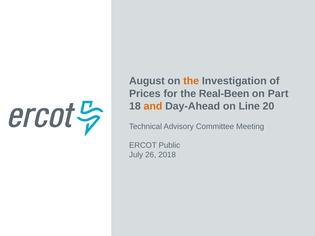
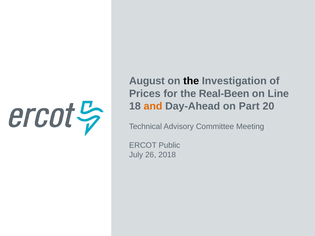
the colour: orange -> black (191, 81)
Part: Part -> Line (278, 94)
Line: Line -> Part (249, 106)
